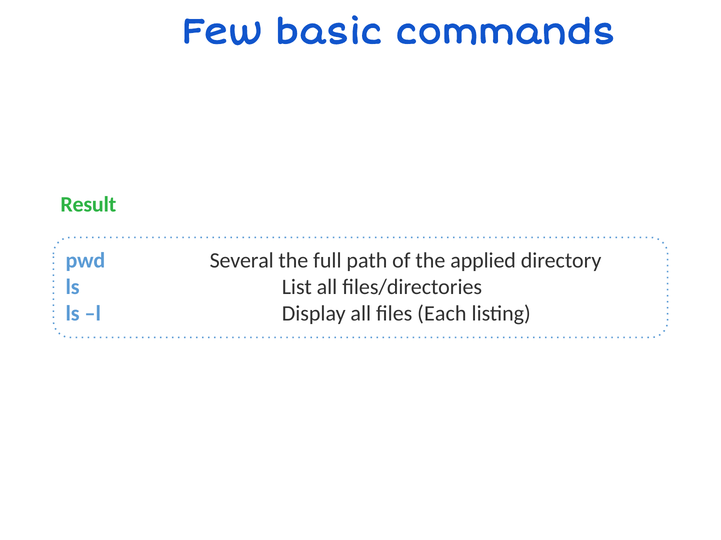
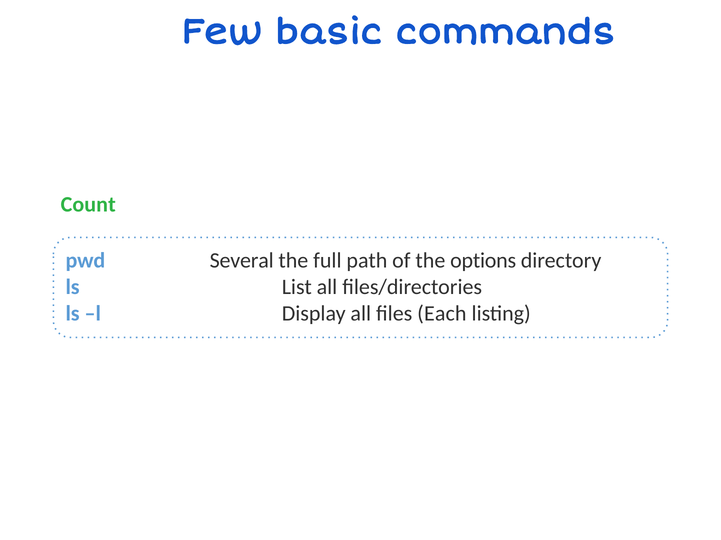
Result: Result -> Count (88, 205)
applied: applied -> options (483, 261)
